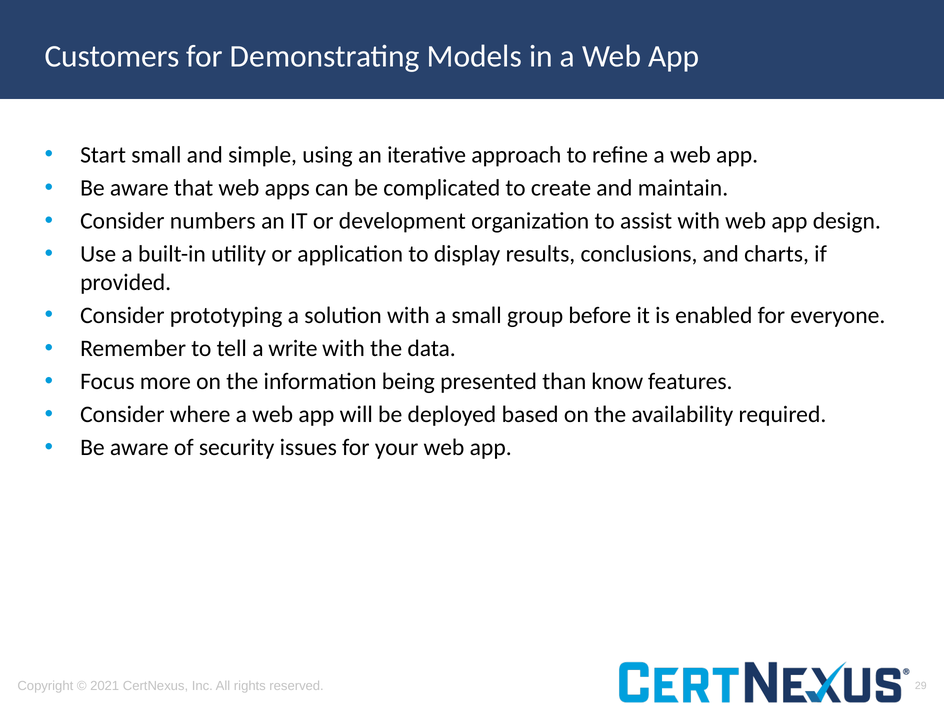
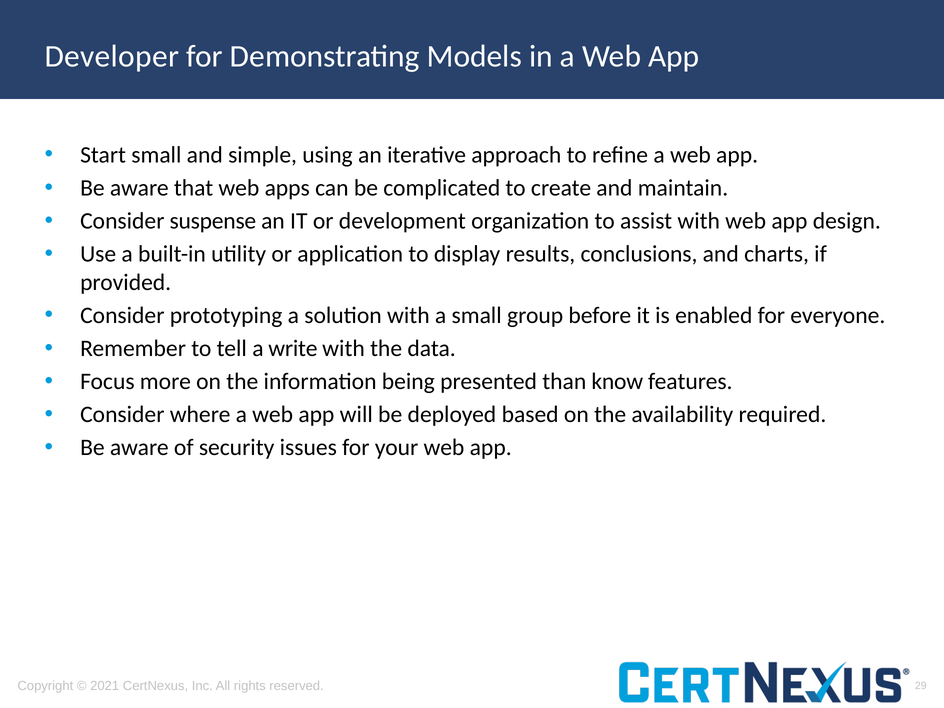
Customers: Customers -> Developer (112, 56)
numbers: numbers -> suspense (213, 221)
